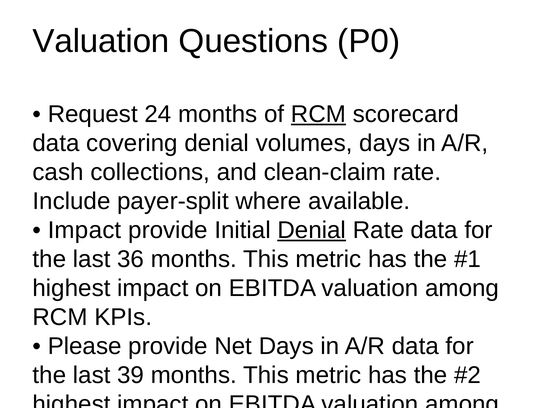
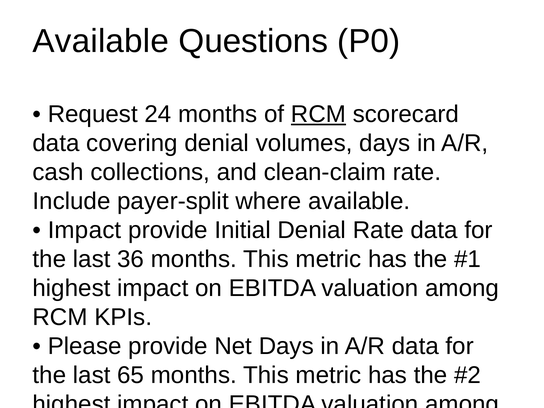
Valuation: Valuation -> Available (101, 41)
Denial underline: present -> none (312, 230)
39: 39 -> 65 (131, 375)
